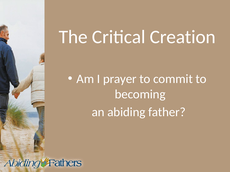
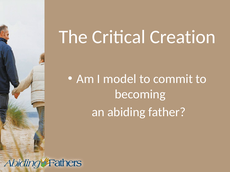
prayer: prayer -> model (120, 79)
